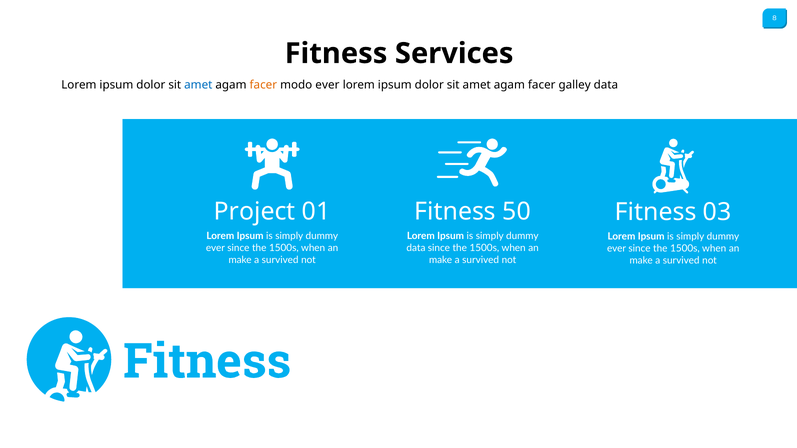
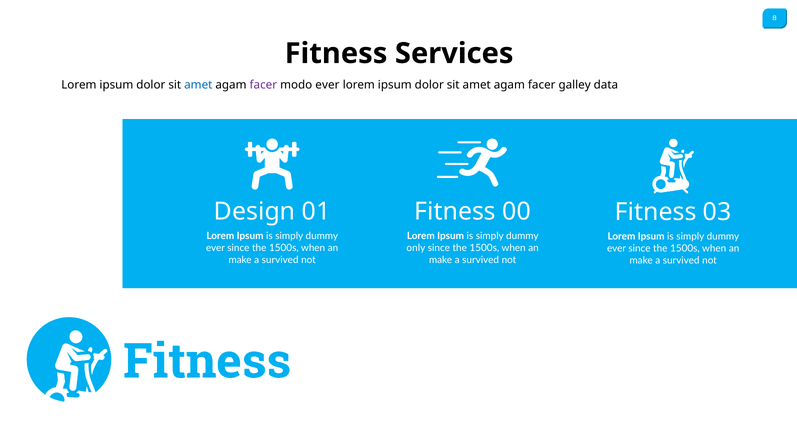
facer colour: orange -> purple (263, 85)
Project: Project -> Design (255, 212)
50: 50 -> 00 (517, 212)
data: data -> only (416, 248)
